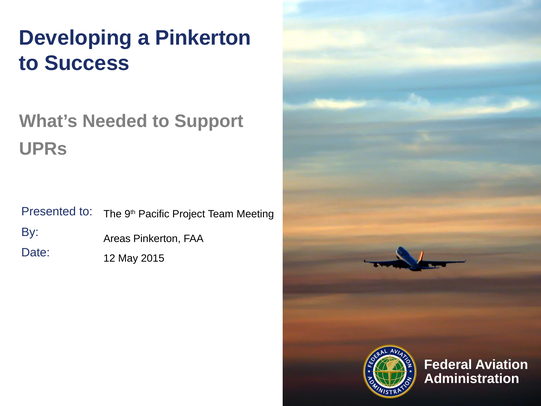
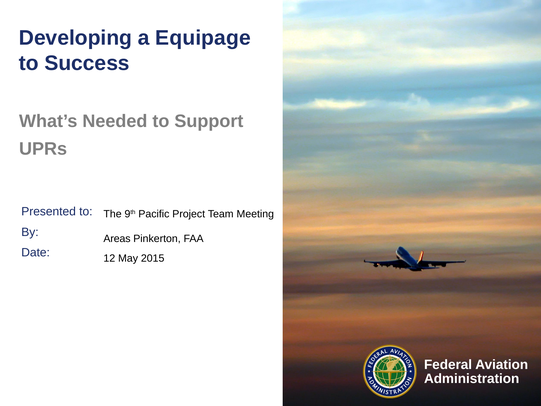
a Pinkerton: Pinkerton -> Equipage (203, 38)
